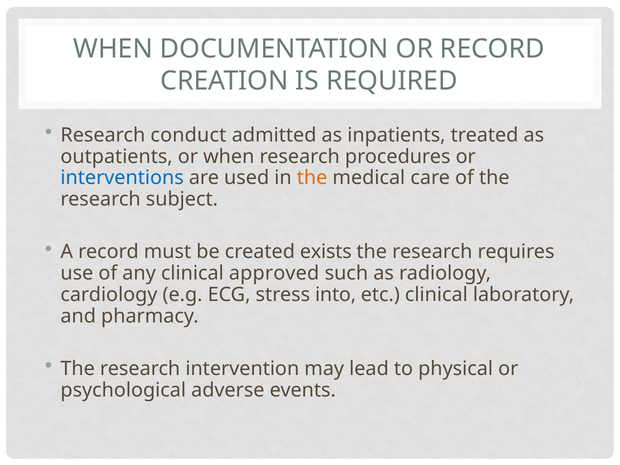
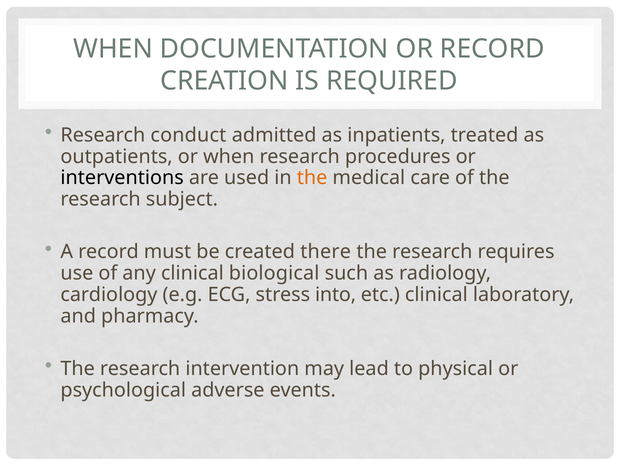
interventions colour: blue -> black (122, 178)
exists: exists -> there (326, 252)
approved: approved -> biological (274, 273)
